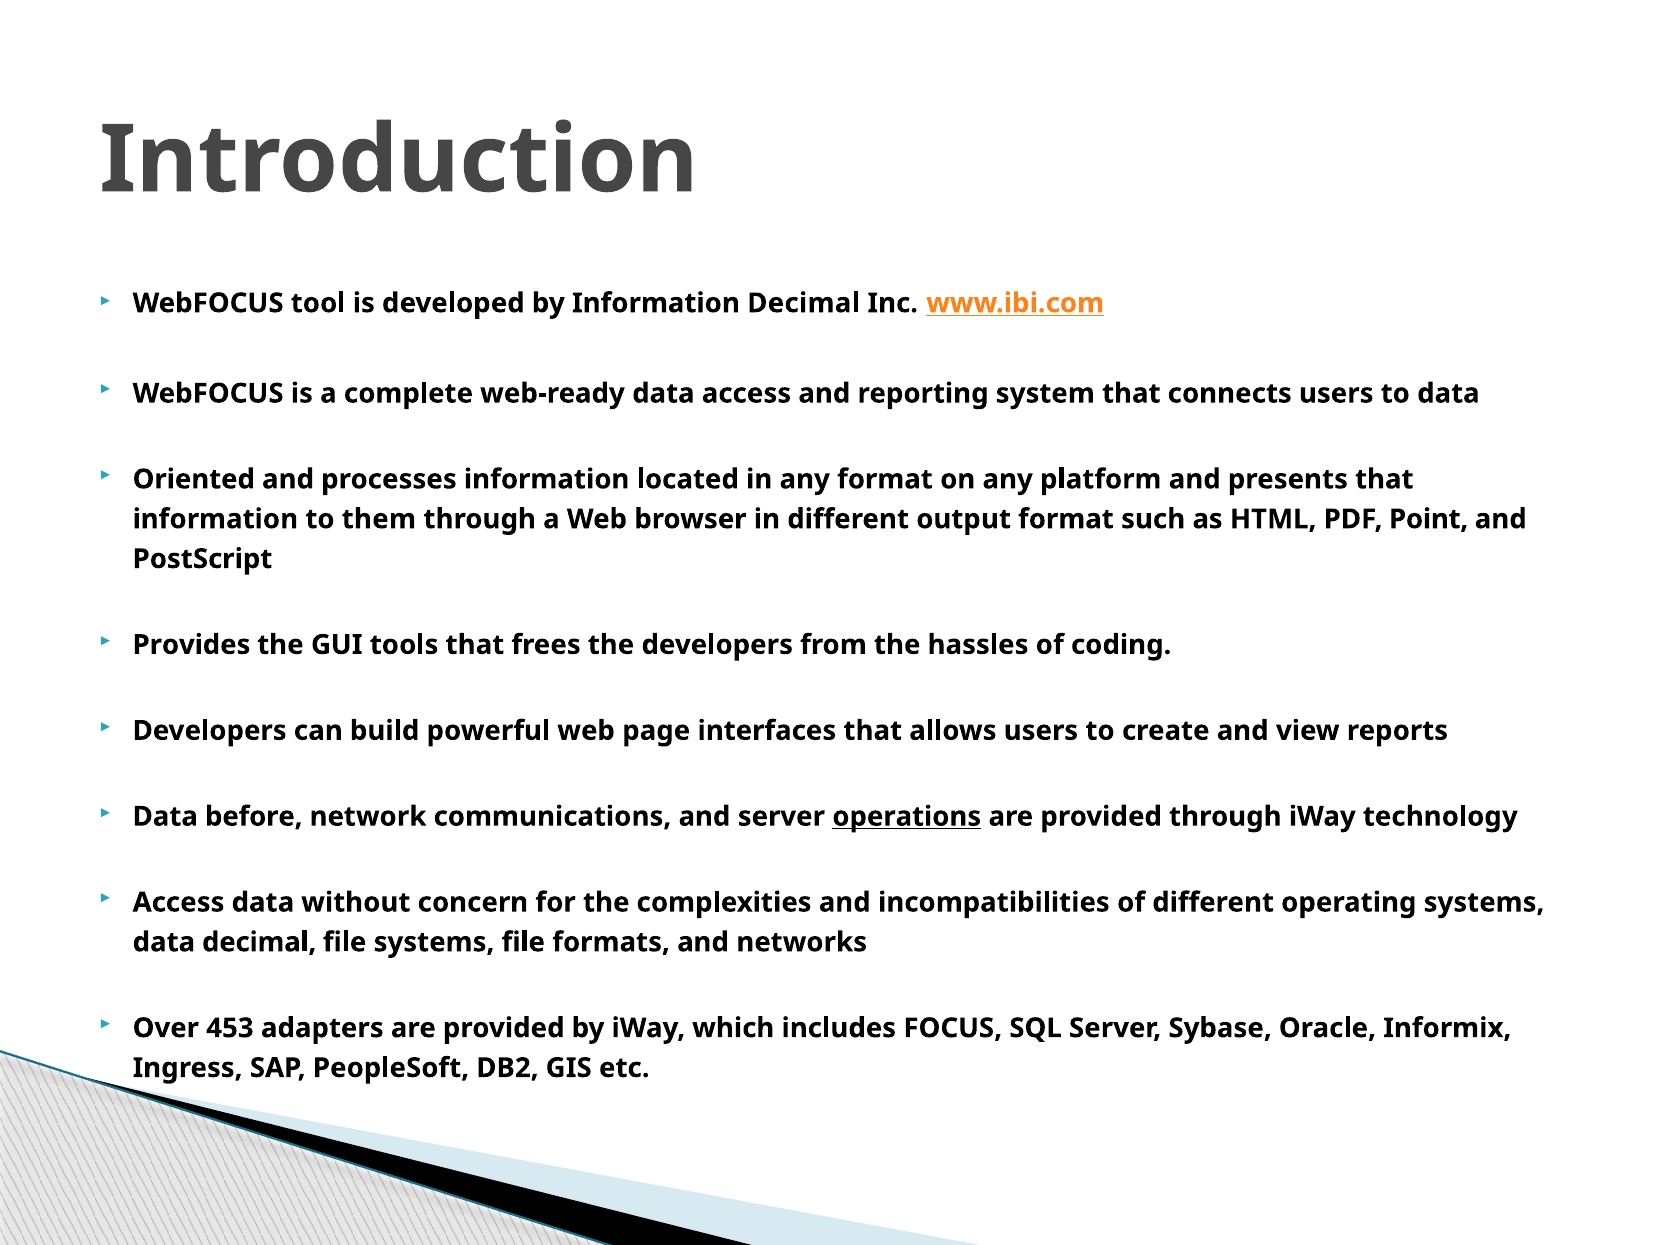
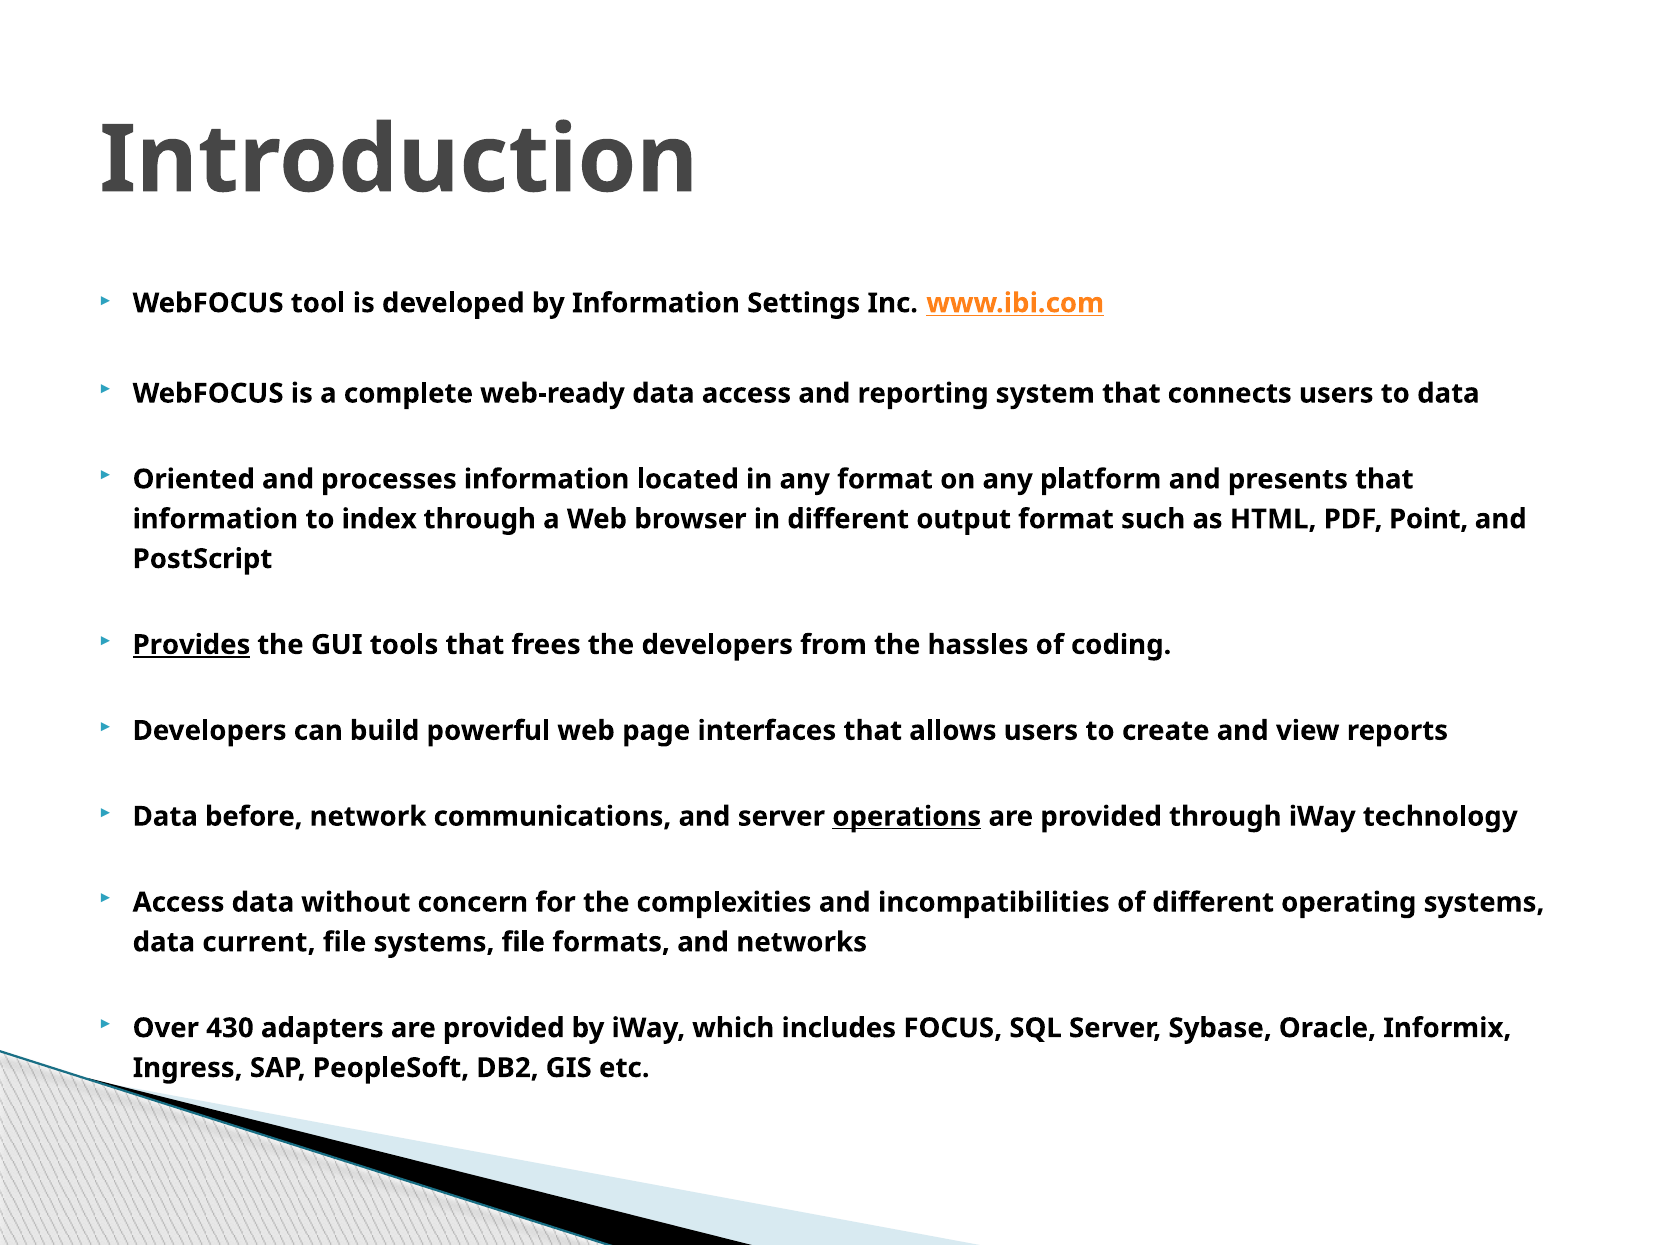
Information Decimal: Decimal -> Settings (804, 303)
them: them -> index (379, 519)
Provides underline: none -> present (191, 645)
data decimal: decimal -> current (259, 943)
453: 453 -> 430 (230, 1029)
